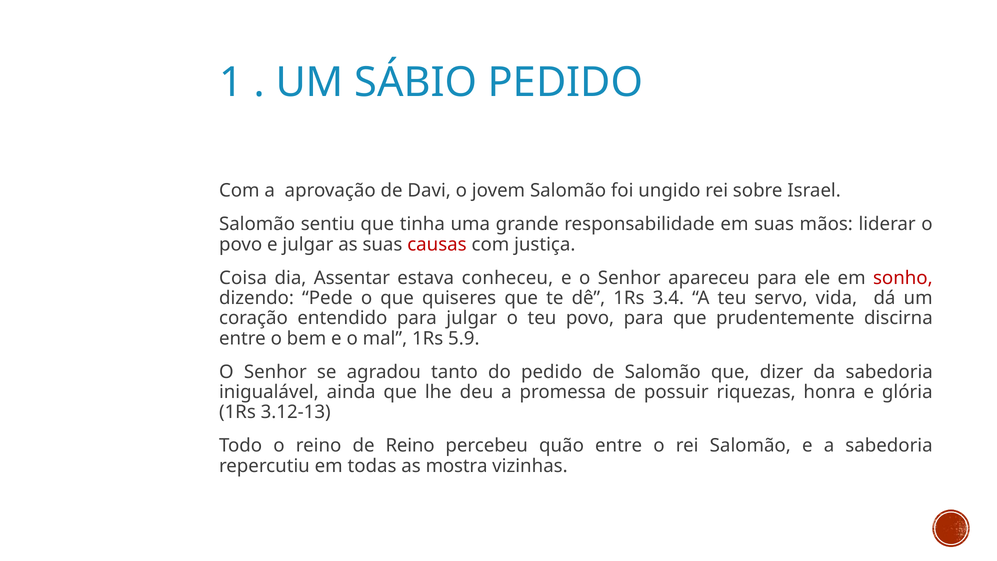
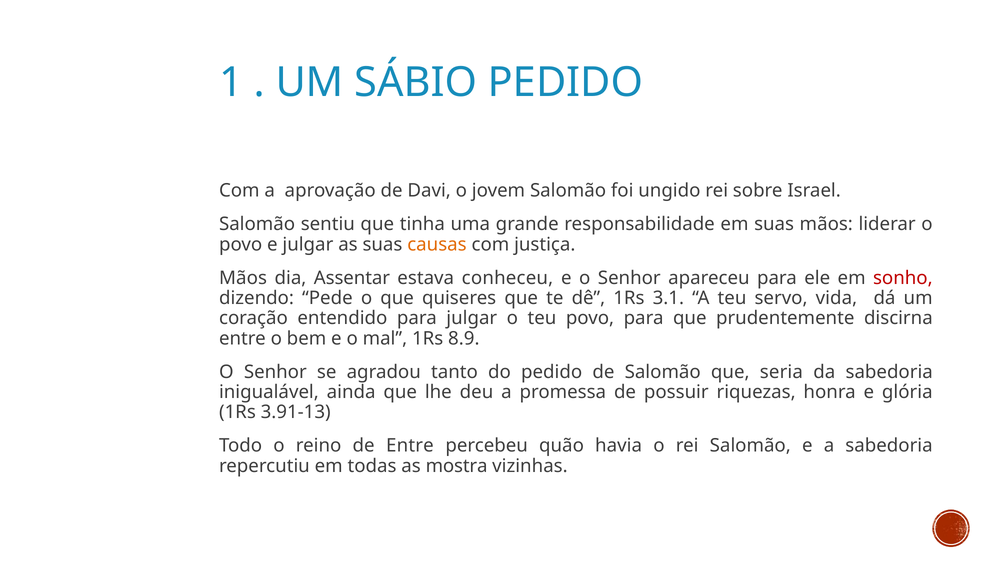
causas colour: red -> orange (437, 244)
Coisa: Coisa -> Mãos (243, 278)
3.4: 3.4 -> 3.1 (668, 298)
5.9: 5.9 -> 8.9 (464, 338)
dizer: dizer -> seria (781, 372)
3.12-13: 3.12-13 -> 3.91-13 (296, 412)
de Reino: Reino -> Entre (410, 446)
quão entre: entre -> havia (619, 446)
